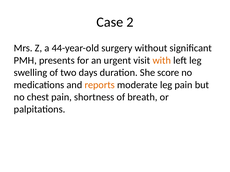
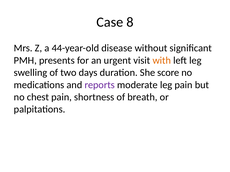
2: 2 -> 8 (130, 22)
surgery: surgery -> disease (117, 48)
reports colour: orange -> purple (100, 85)
